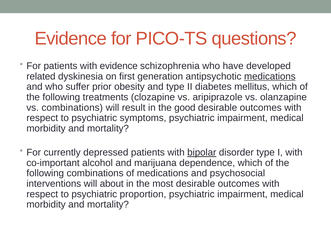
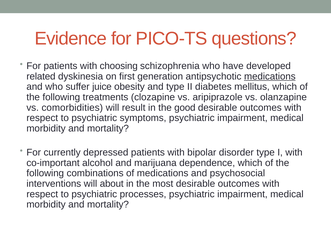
with evidence: evidence -> choosing (119, 66)
prior: prior -> juice (102, 87)
vs combinations: combinations -> comorbidities (72, 108)
bipolar underline: present -> none (202, 153)
proportion: proportion -> processes (143, 194)
